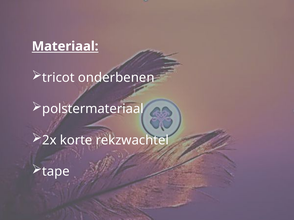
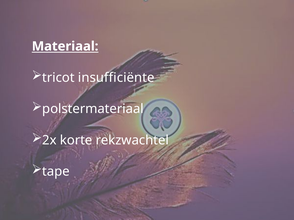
onderbenen: onderbenen -> insufficiënte (116, 78)
